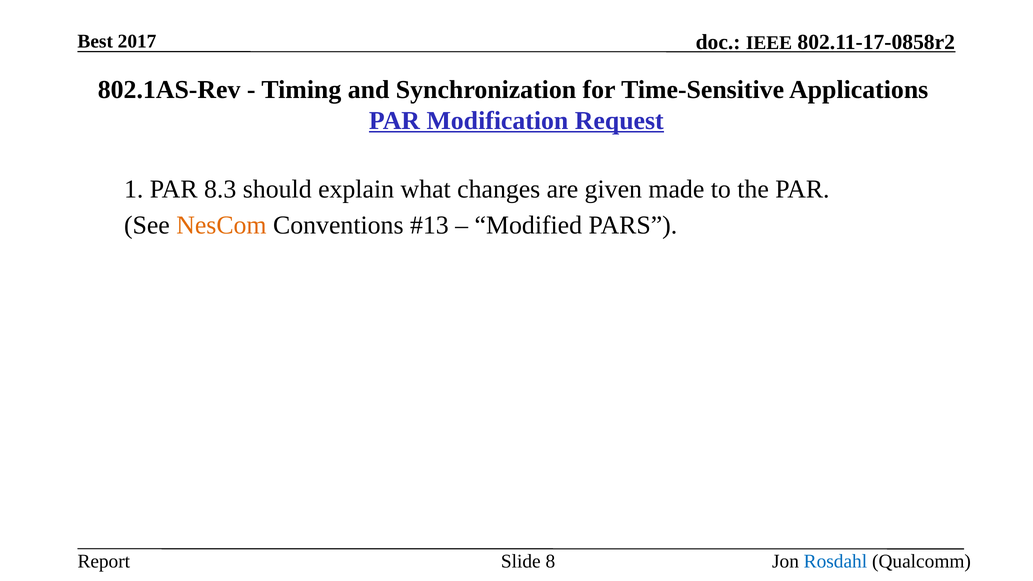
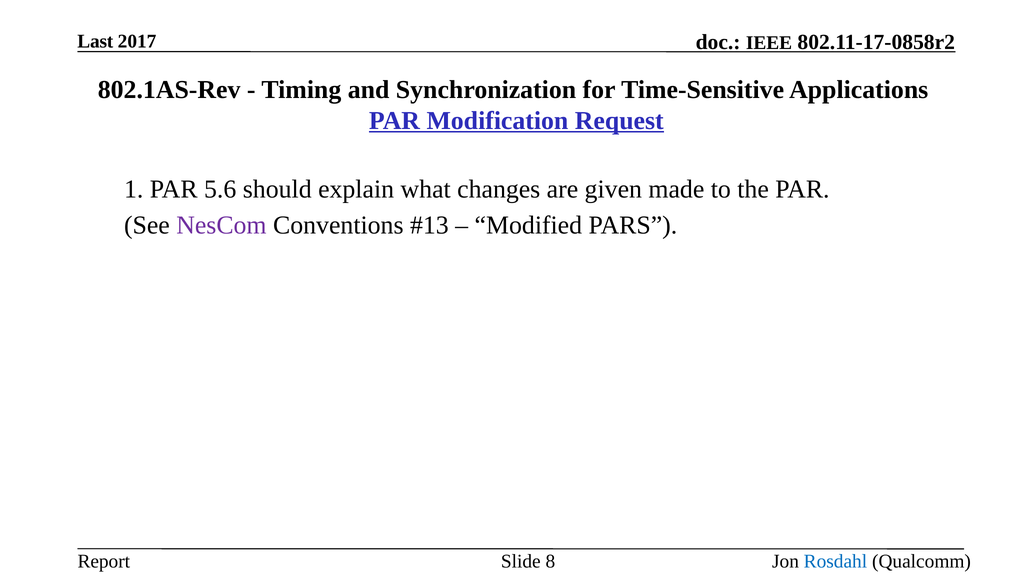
Best: Best -> Last (95, 41)
8.3: 8.3 -> 5.6 (220, 189)
NesCom colour: orange -> purple (221, 225)
